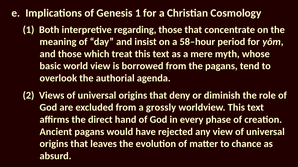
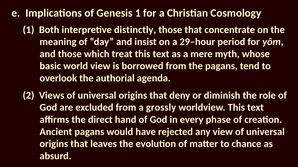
regarding: regarding -> distinctly (135, 30)
58–hour: 58–hour -> 29–hour (197, 42)
